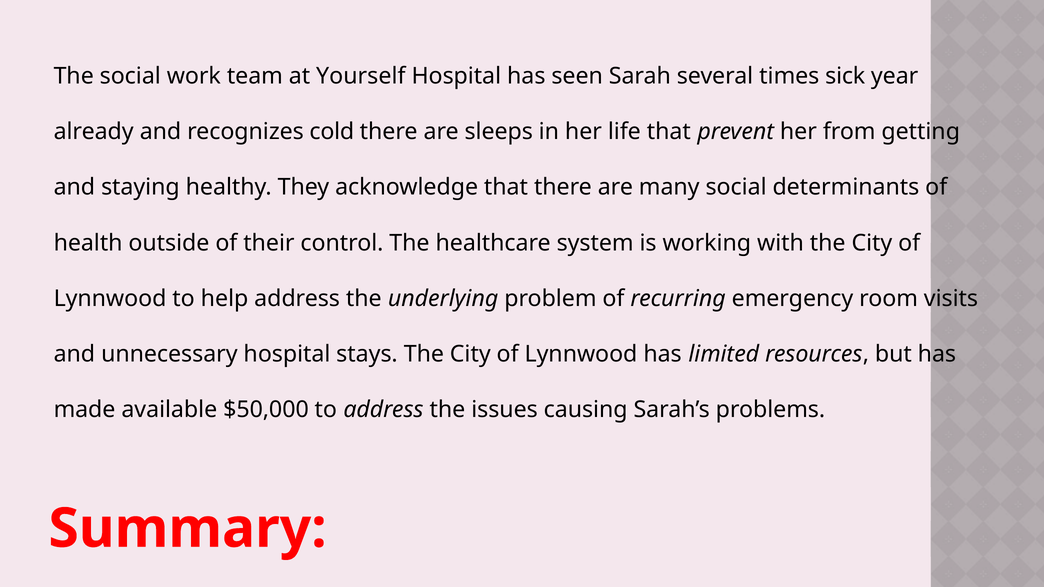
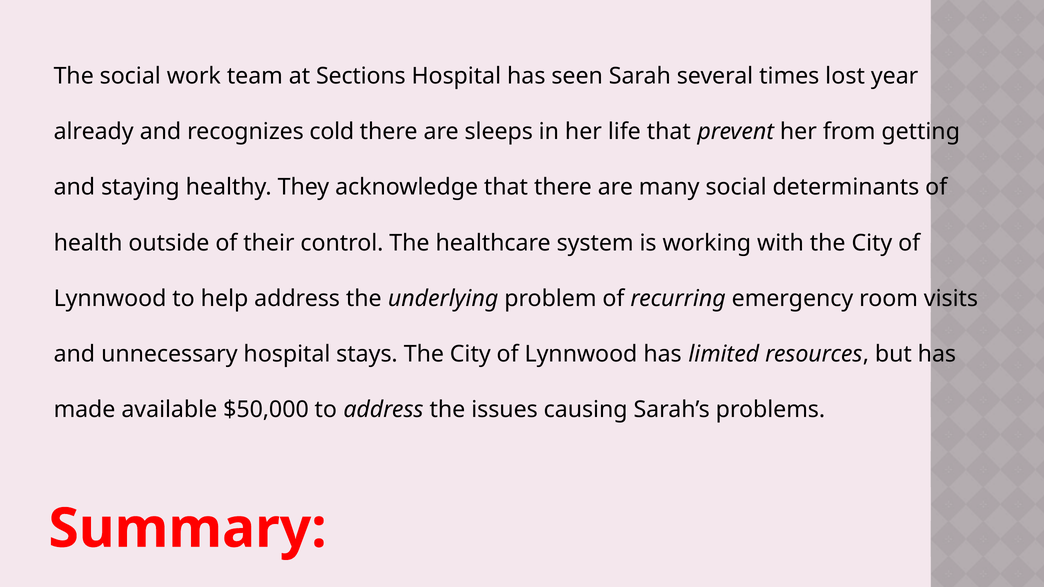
Yourself: Yourself -> Sections (361, 76)
sick: sick -> lost (845, 76)
